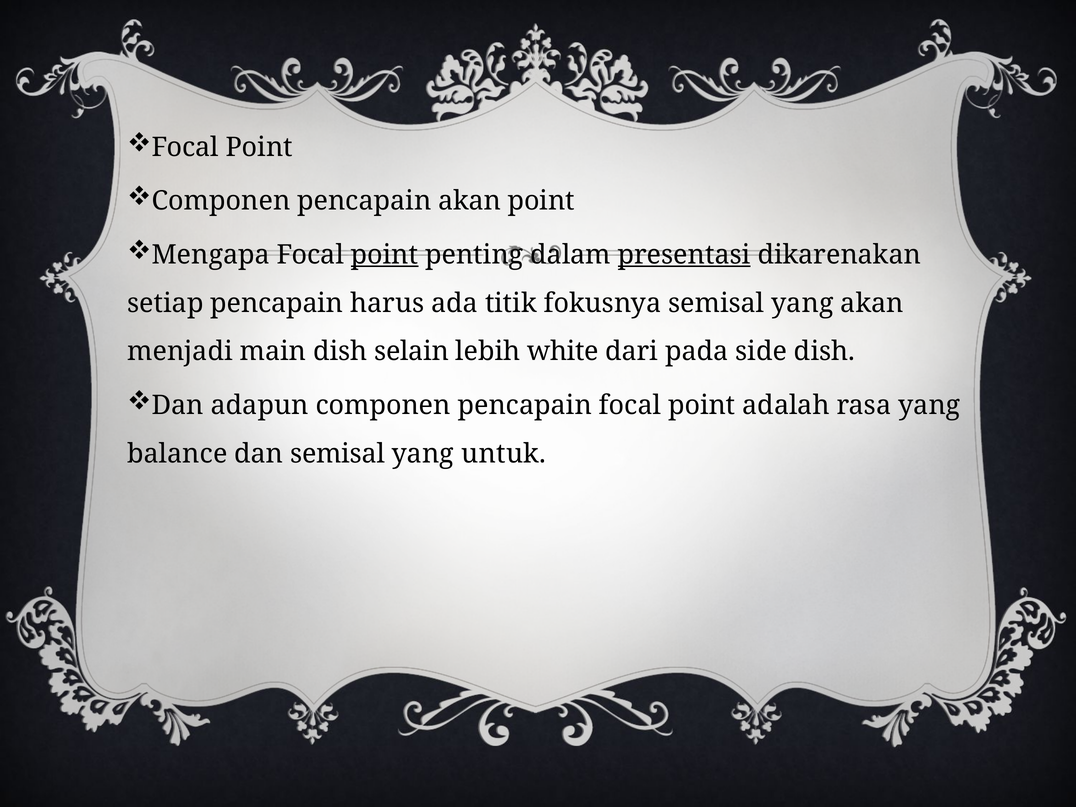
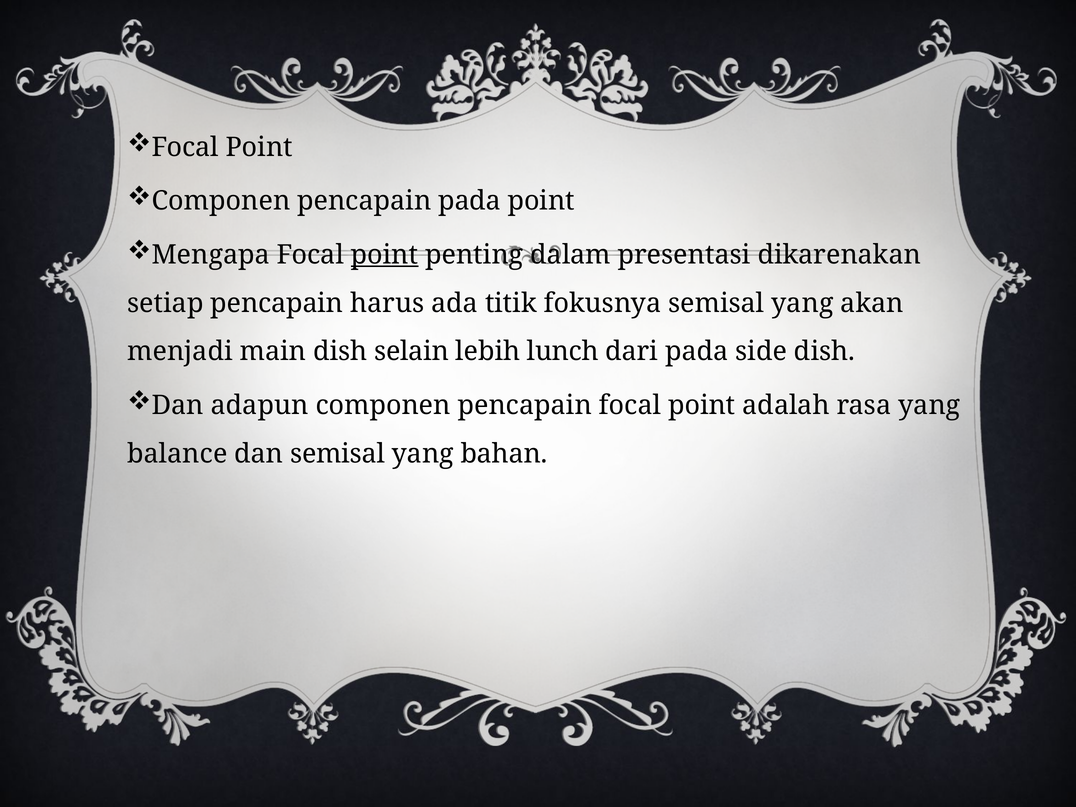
pencapain akan: akan -> pada (470, 201)
presentasi underline: present -> none (684, 255)
white: white -> lunch (563, 352)
untuk: untuk -> bahan (504, 454)
